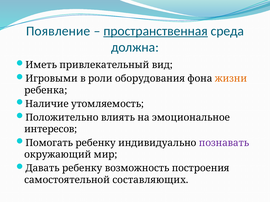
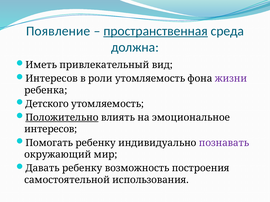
Игровыми: Игровыми -> Интересов (52, 79)
роли оборудования: оборудования -> утомляемость (150, 79)
жизни colour: orange -> purple (231, 79)
Наличие: Наличие -> Детского (47, 104)
Положительно underline: none -> present (62, 118)
составляющих: составляющих -> использования (151, 180)
